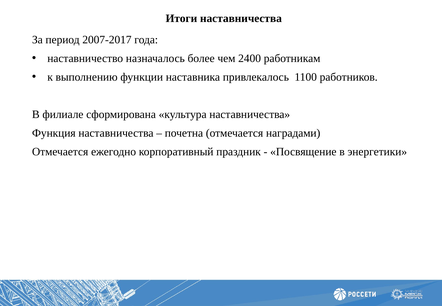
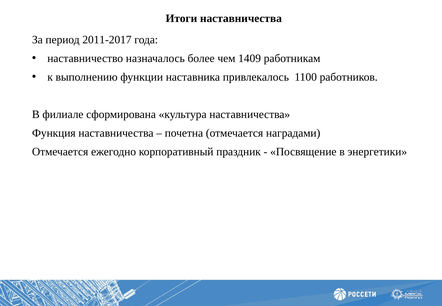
2007-2017: 2007-2017 -> 2011-2017 (107, 40)
2400: 2400 -> 1409 (250, 58)
